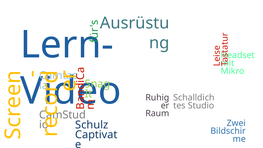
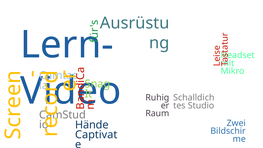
Schulz: Schulz -> Hände (92, 125)
